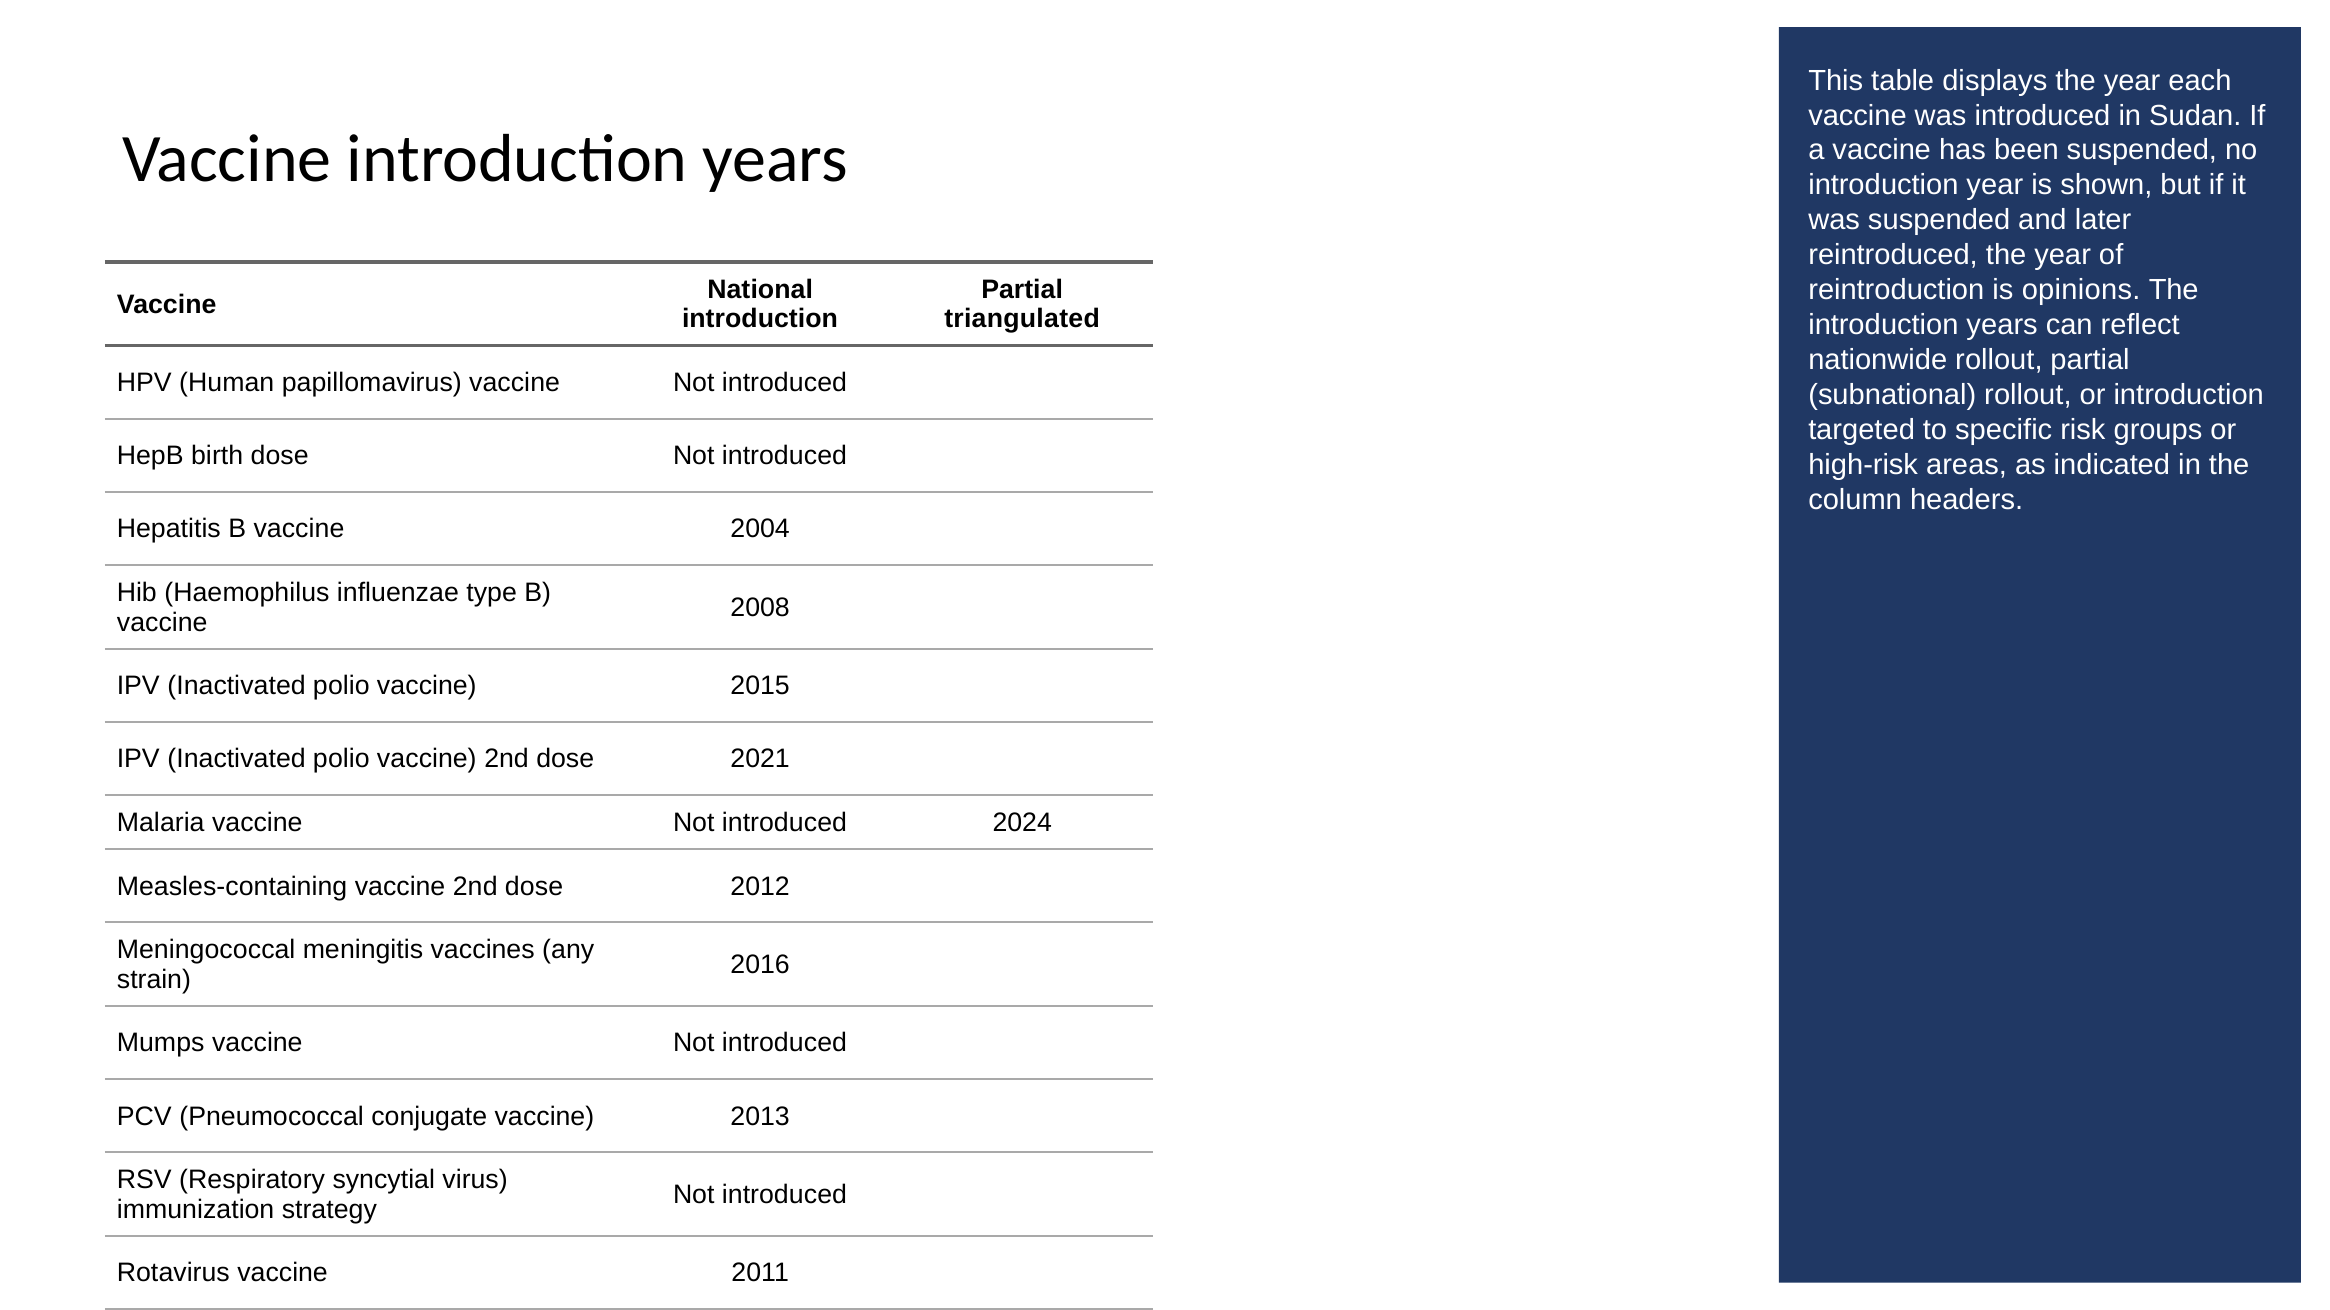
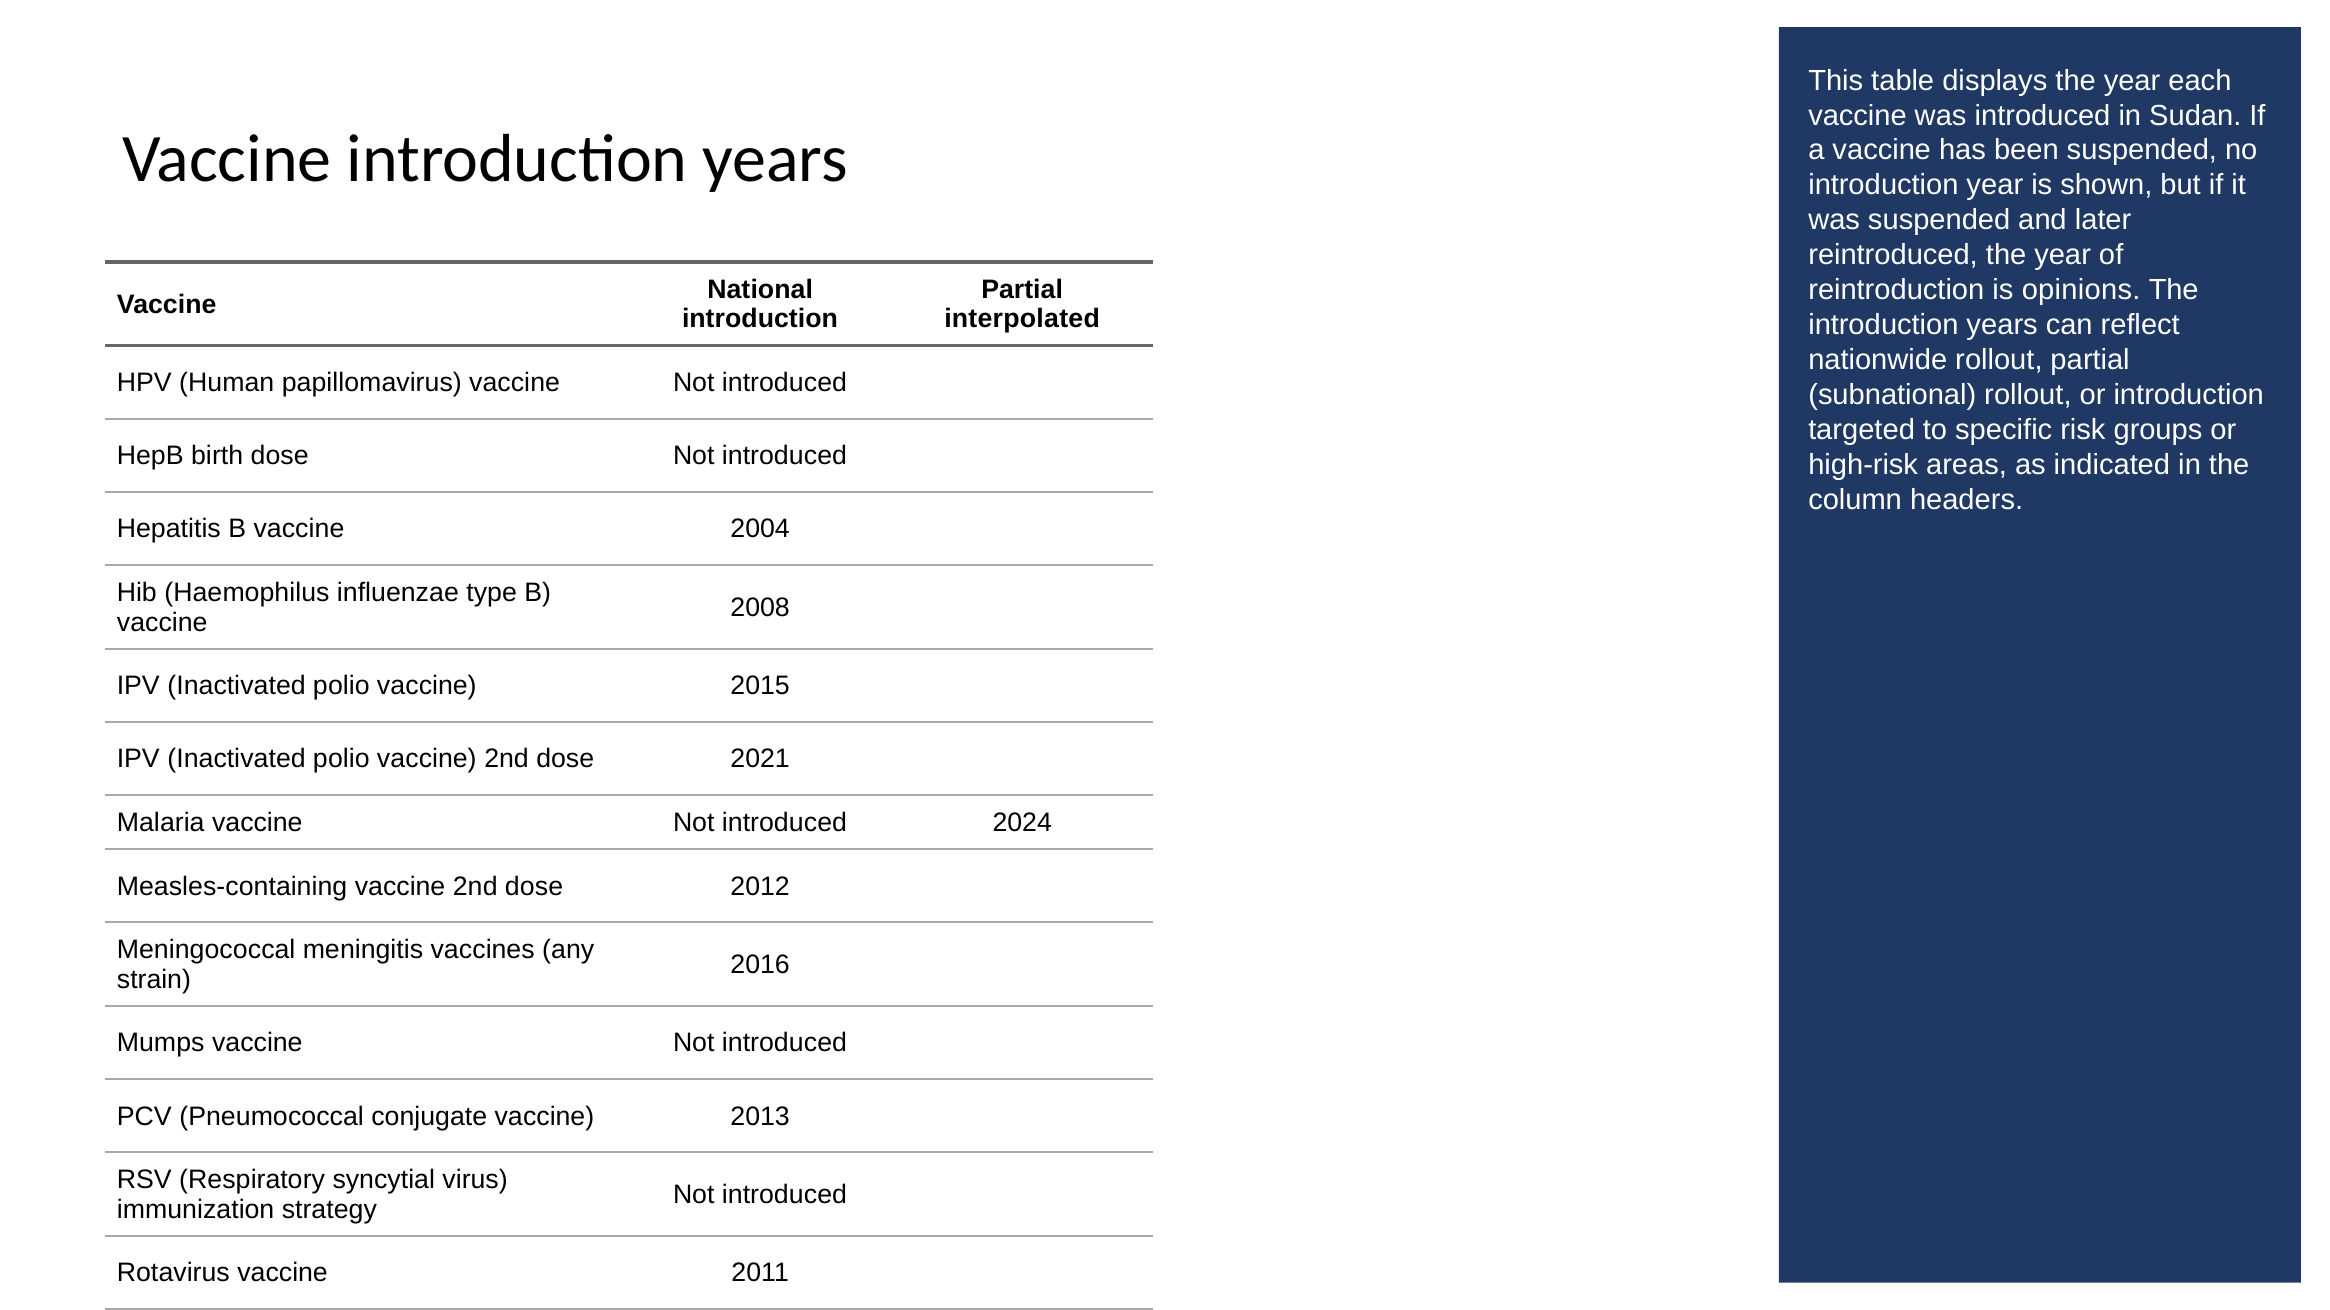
triangulated: triangulated -> interpolated (1022, 319)
